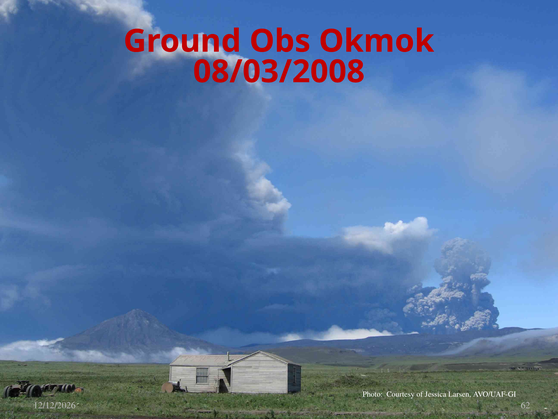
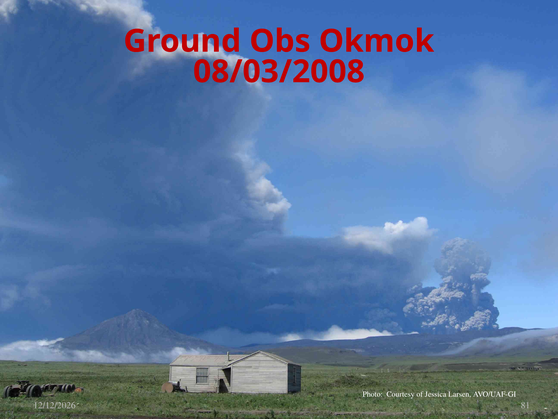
62: 62 -> 81 (525, 405)
